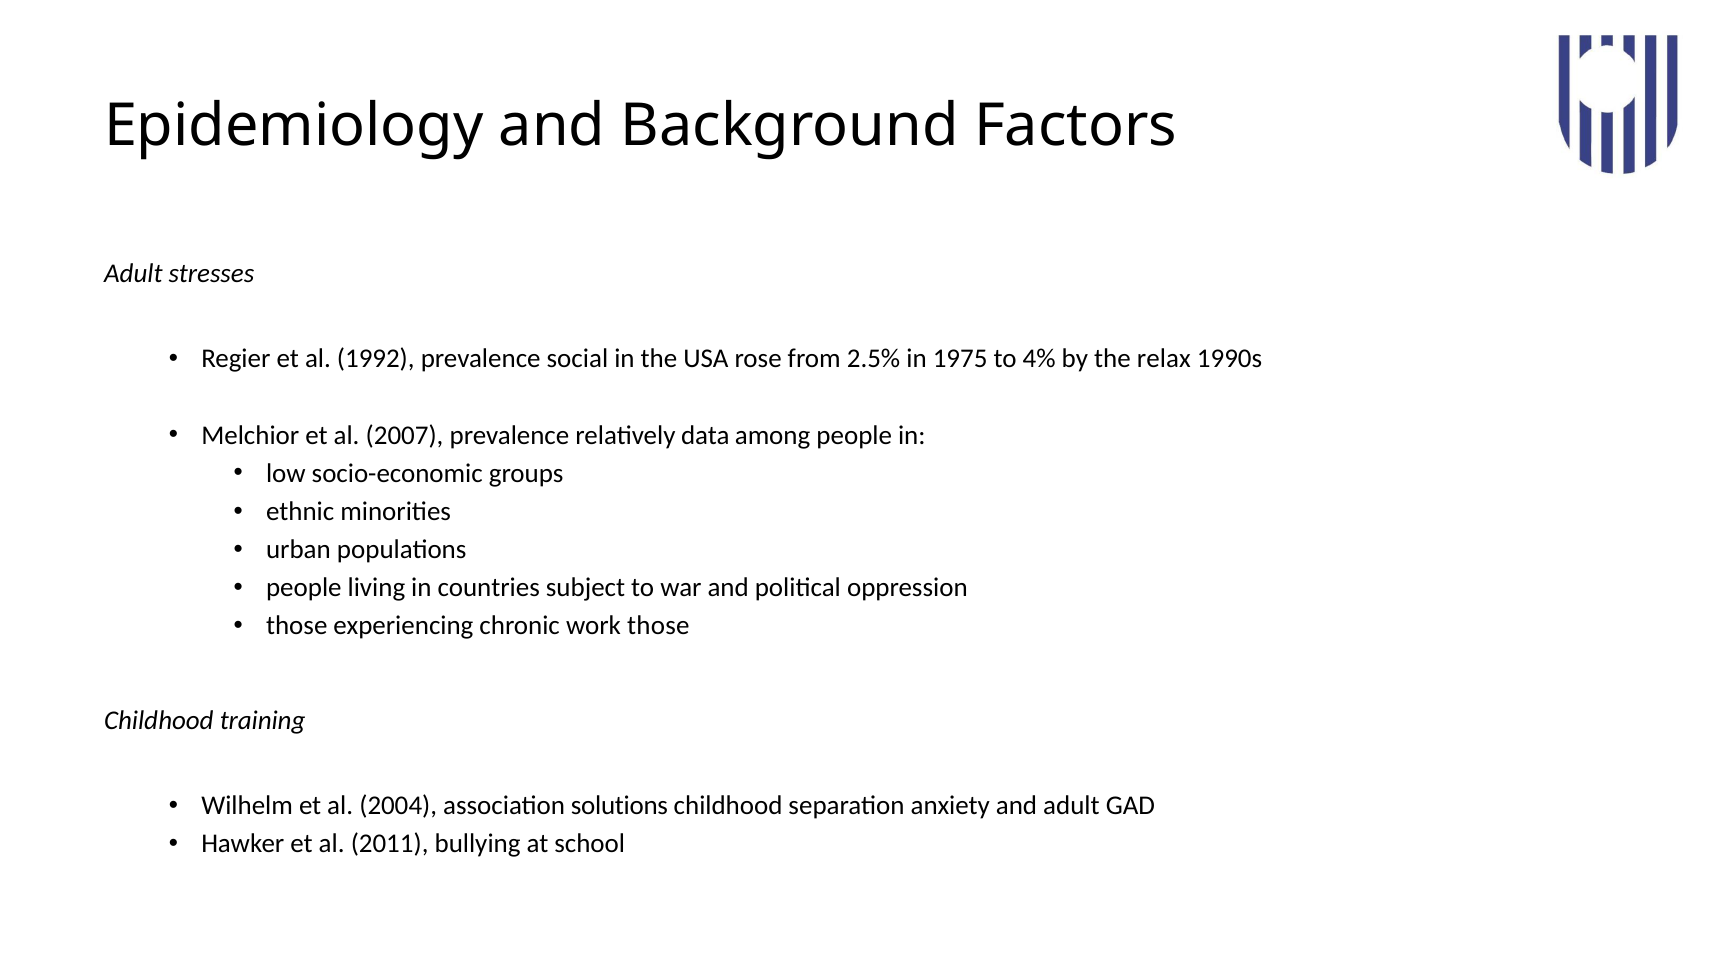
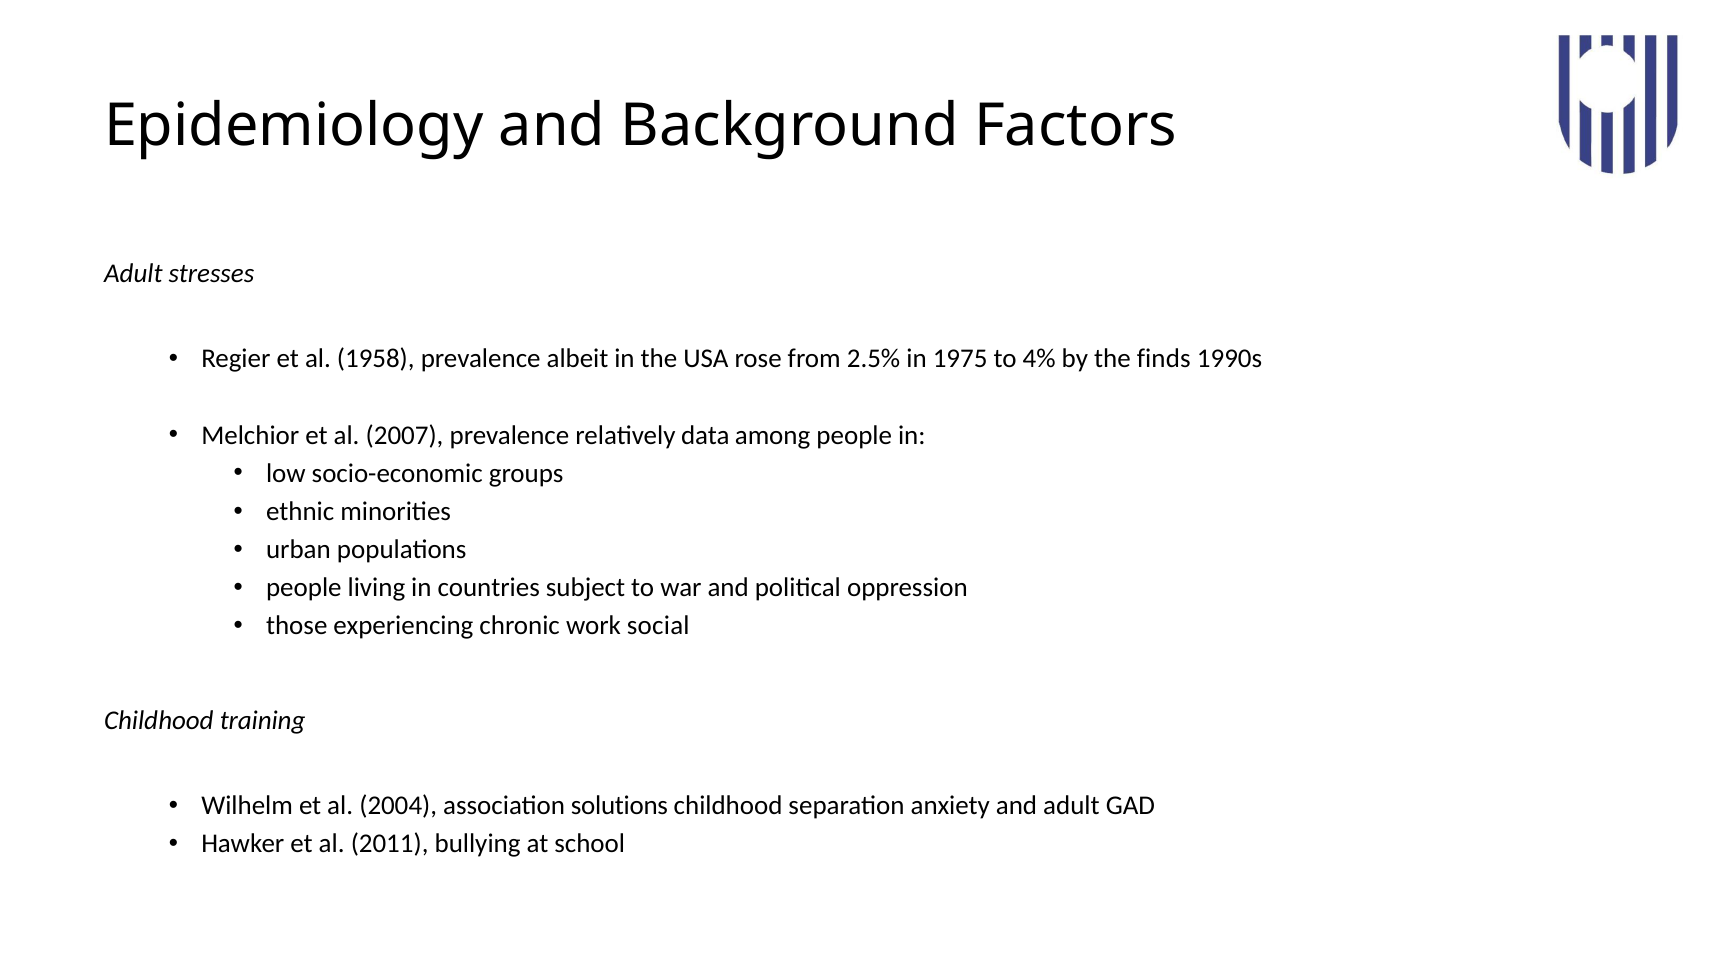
1992: 1992 -> 1958 (376, 359)
social: social -> albeit (577, 359)
relax: relax -> finds (1164, 359)
work those: those -> social (658, 626)
